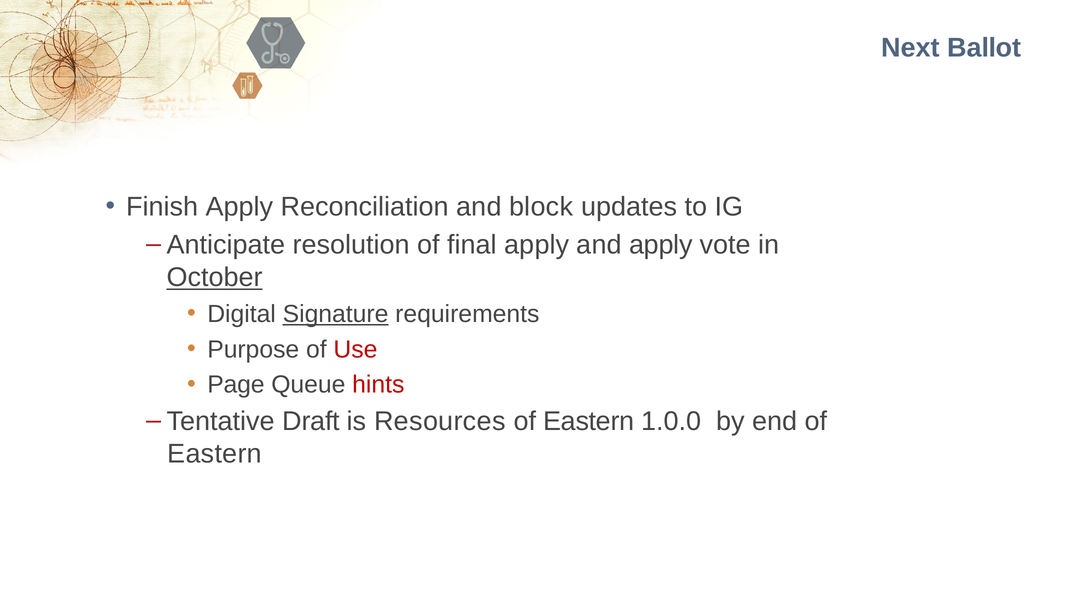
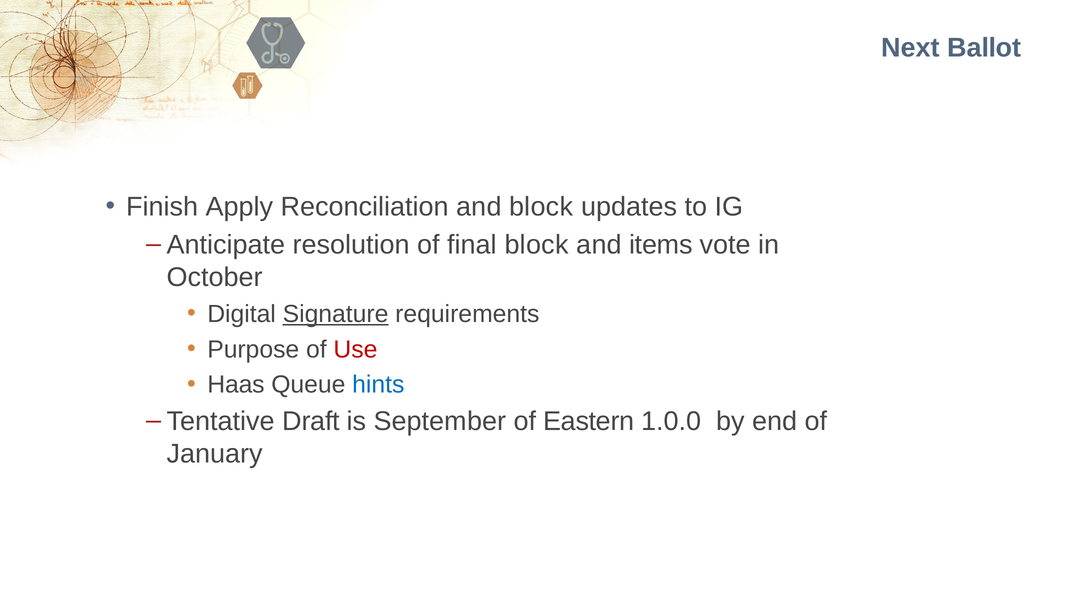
final apply: apply -> block (537, 245)
and apply: apply -> items (661, 245)
October underline: present -> none (215, 278)
Page: Page -> Haas (236, 385)
hints colour: red -> blue (378, 385)
Resources: Resources -> September (440, 422)
Eastern: Eastern -> January (215, 454)
